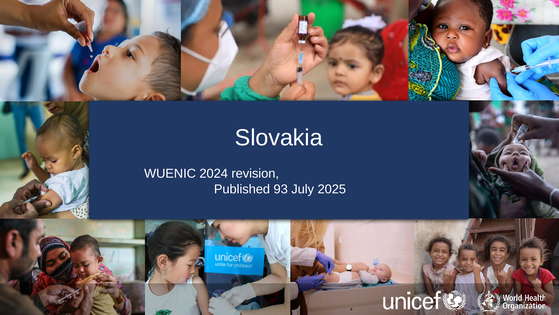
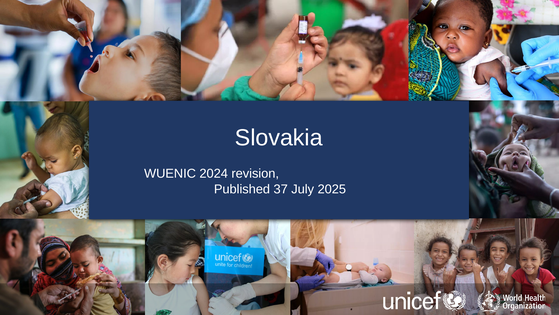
93: 93 -> 37 (281, 189)
